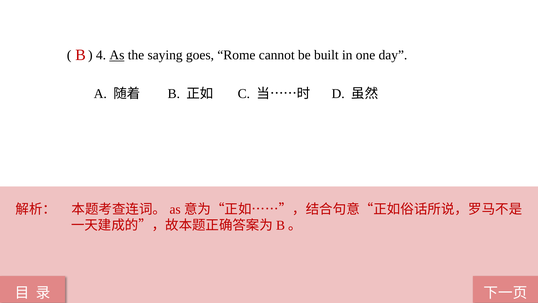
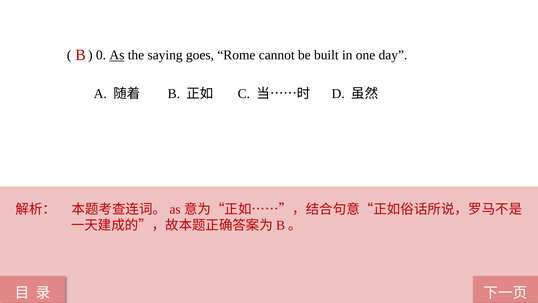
4: 4 -> 0 (101, 55)
